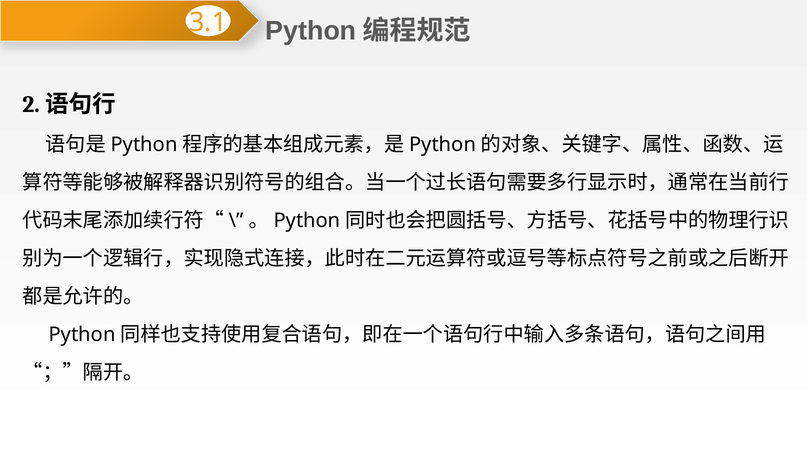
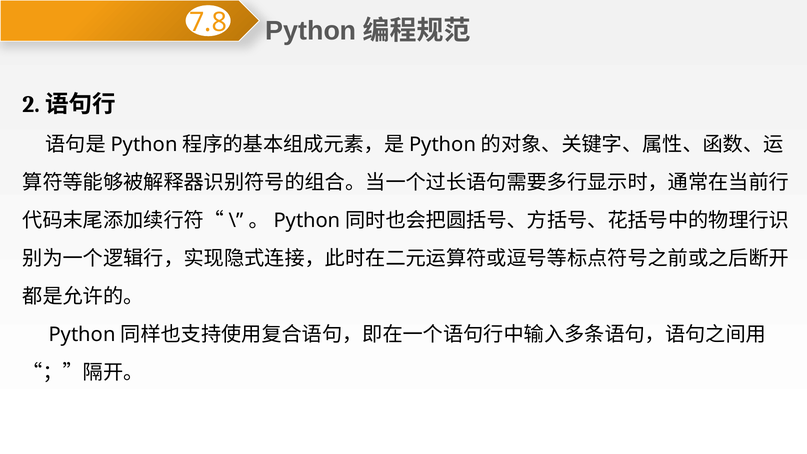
3.1: 3.1 -> 7.8 (208, 23)
